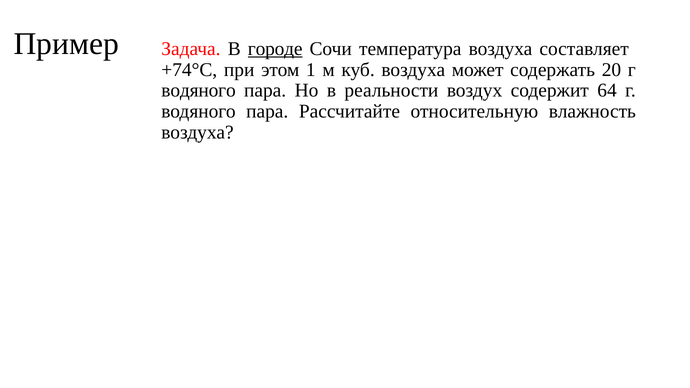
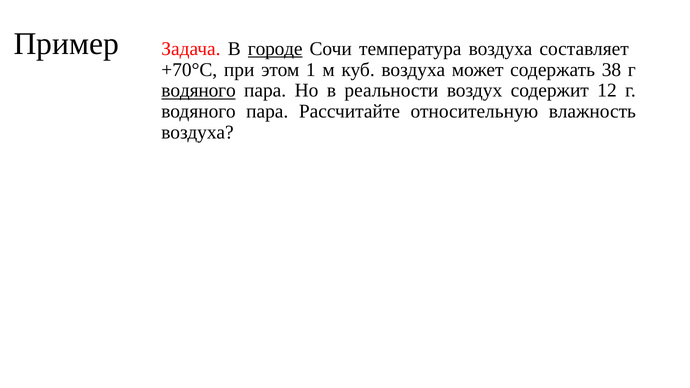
+74°С: +74°С -> +70°С (189, 70)
20: 20 -> 38 (611, 70)
водяного underline: none -> present (199, 91)
64: 64 -> 12 (607, 91)
